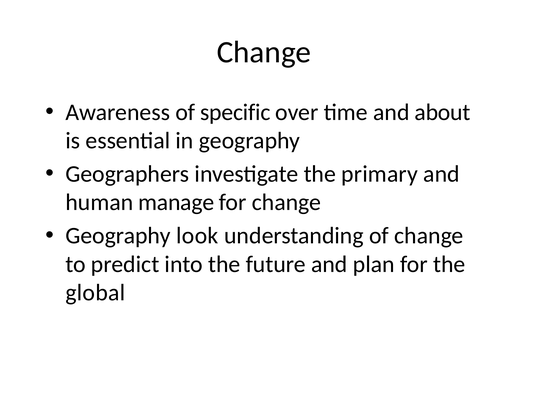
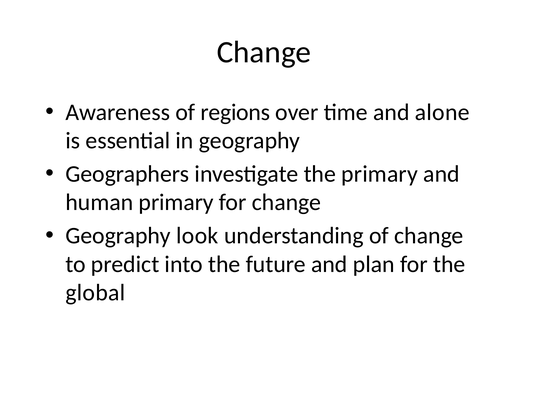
specific: specific -> regions (235, 112)
about: about -> alone (442, 112)
human manage: manage -> primary (176, 203)
